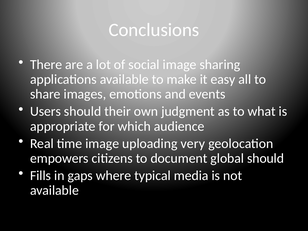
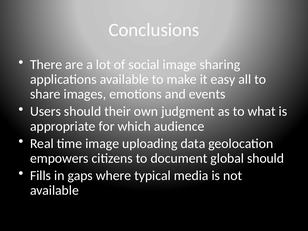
very: very -> data (193, 144)
